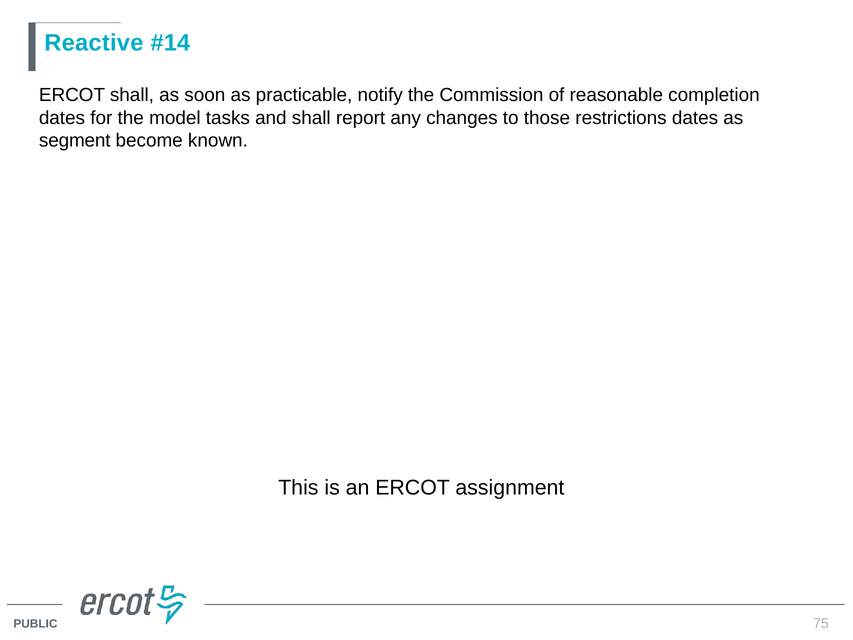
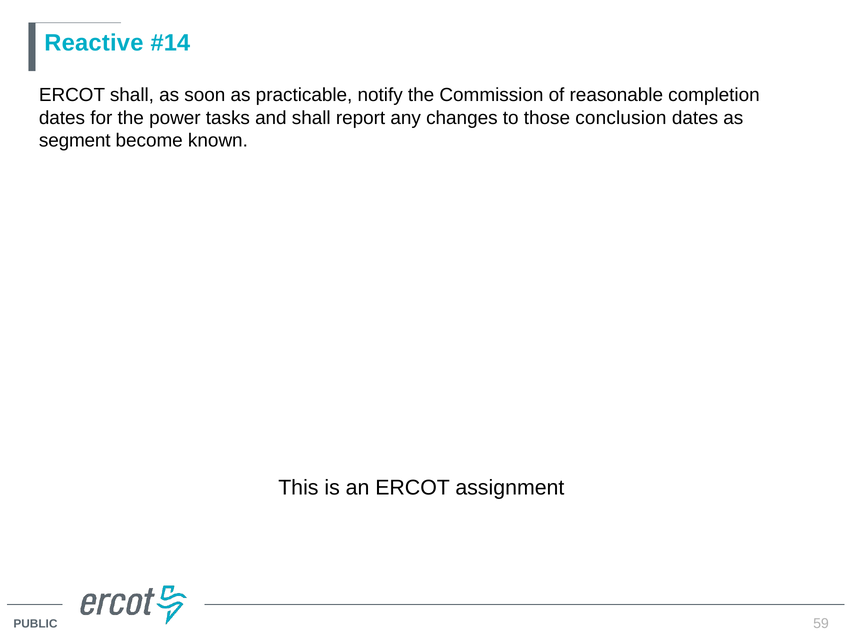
model: model -> power (175, 118)
restrictions: restrictions -> conclusion (621, 118)
75: 75 -> 59 (821, 623)
